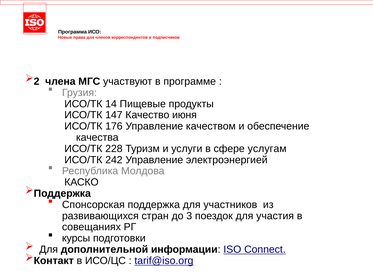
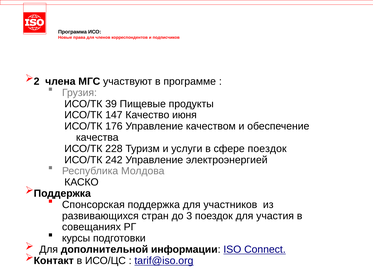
14: 14 -> 39 (111, 104)
сфере услугам: услугам -> поездок (267, 148)
